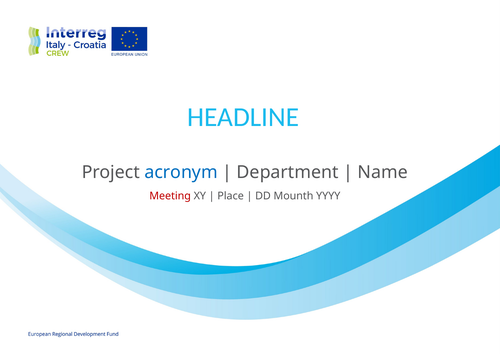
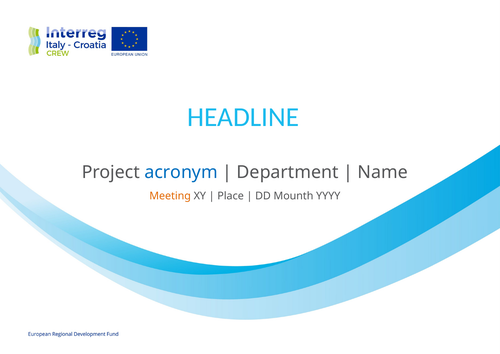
Meeting colour: red -> orange (170, 196)
